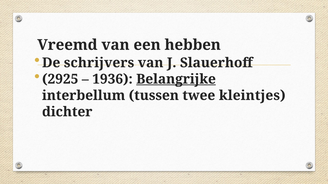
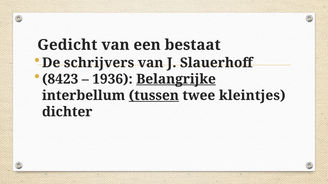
Vreemd: Vreemd -> Gedicht (67, 45)
hebben: hebben -> bestaat (193, 45)
2925: 2925 -> 8423 (60, 79)
tussen underline: none -> present (154, 96)
